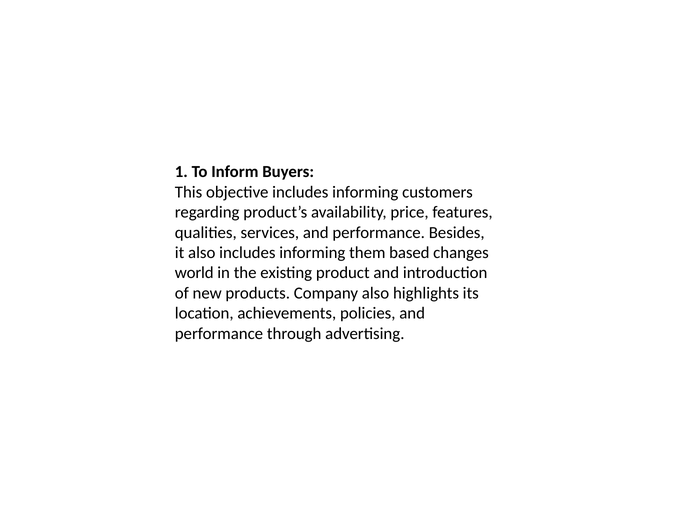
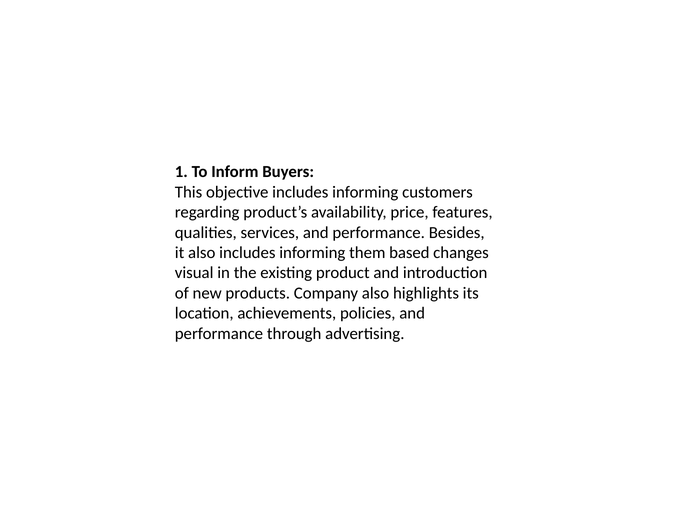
world: world -> visual (194, 273)
